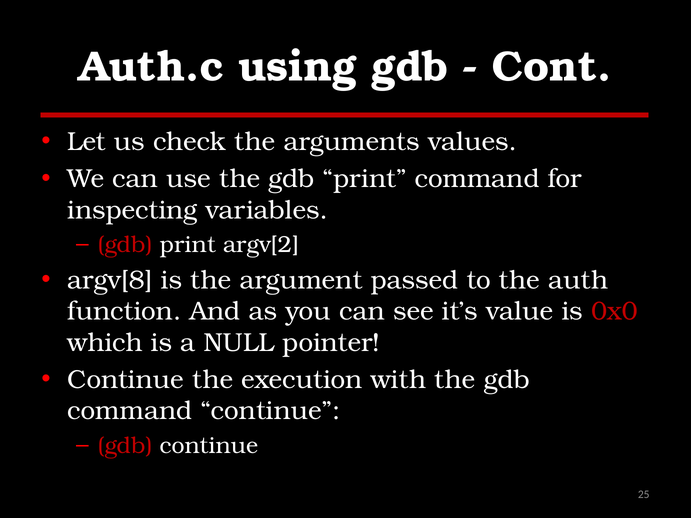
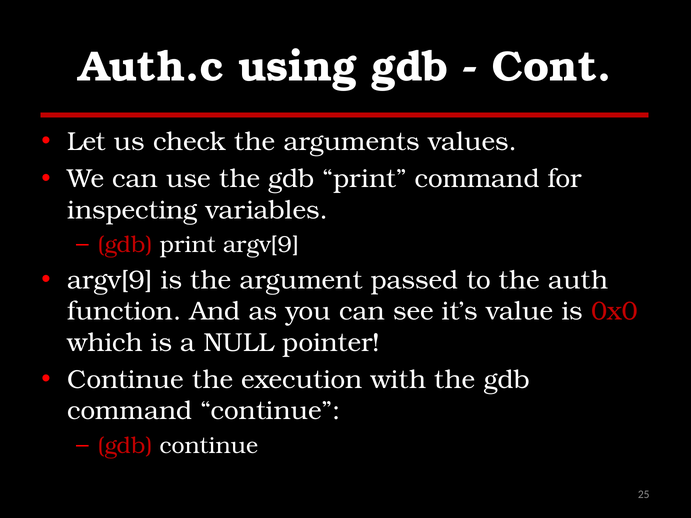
print argv[2: argv[2 -> argv[9 (261, 245)
argv[8: argv[8 -> argv[9 (110, 280)
